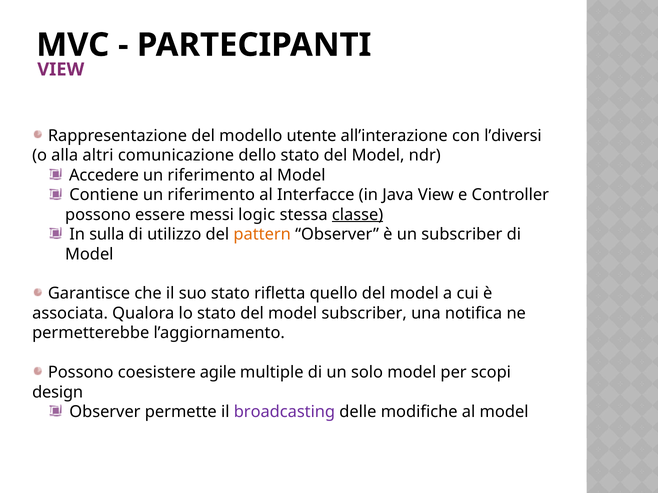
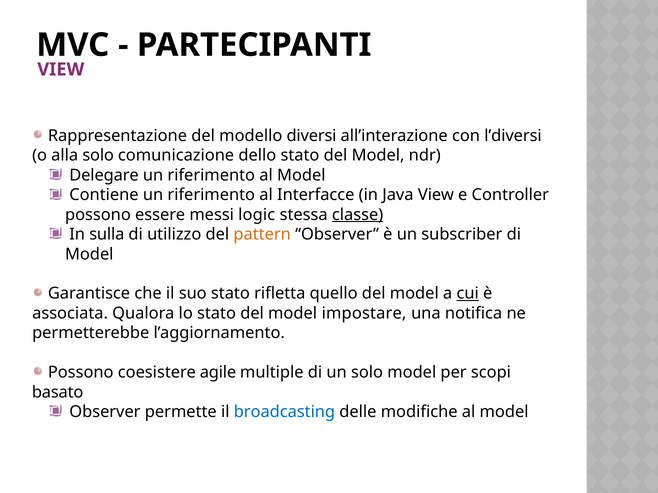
utente: utente -> diversi (312, 136)
alla altri: altri -> solo (98, 156)
Accedere: Accedere -> Delegare (104, 175)
cui underline: none -> present (468, 294)
model subscriber: subscriber -> impostare (364, 314)
design: design -> basato (58, 393)
broadcasting colour: purple -> blue (284, 412)
